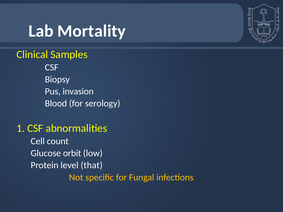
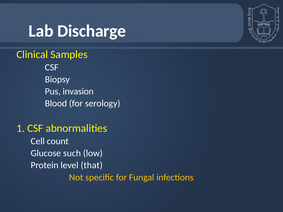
Mortality: Mortality -> Discharge (92, 31)
orbit: orbit -> such (72, 153)
